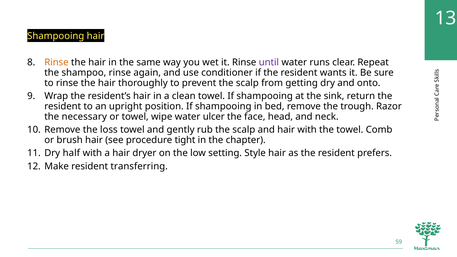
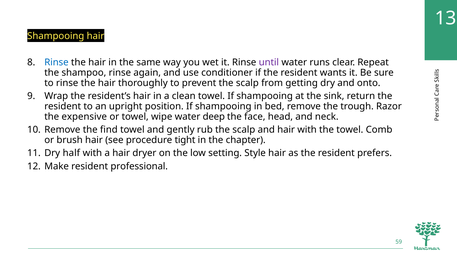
Rinse colour: orange -> blue (56, 62)
necessary: necessary -> expensive (84, 117)
ulcer: ulcer -> deep (214, 117)
loss: loss -> find (109, 130)
transferring: transferring -> professional (139, 166)
